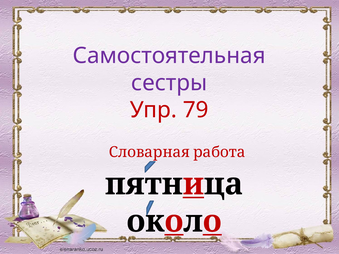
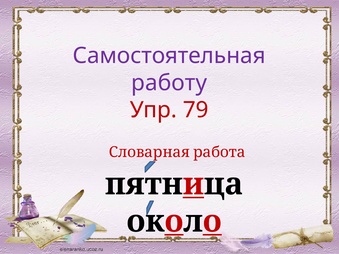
сестры: сестры -> работу (169, 83)
